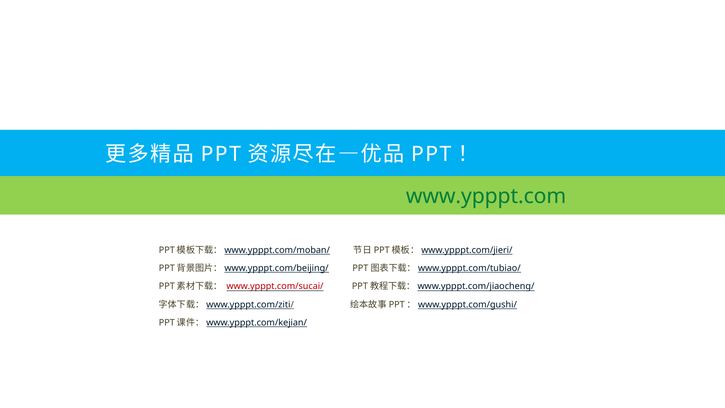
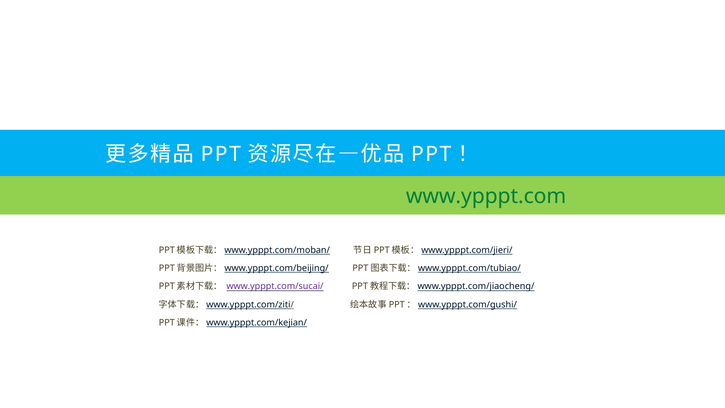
www.ypppt.com/sucai/ colour: red -> purple (275, 286)
